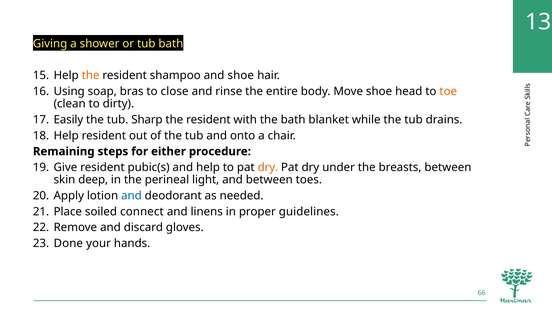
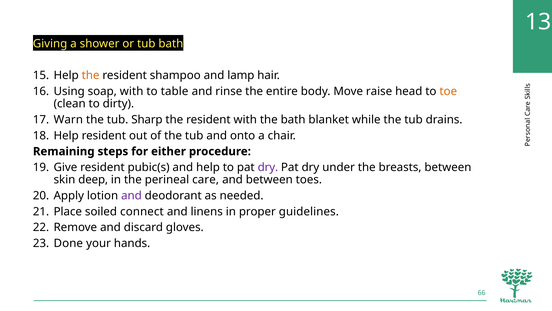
and shoe: shoe -> lamp (241, 75)
soap bras: bras -> with (132, 91)
close: close -> table (175, 91)
Move shoe: shoe -> raise (379, 91)
Easily: Easily -> Warn (68, 119)
dry colour: orange -> purple (268, 167)
light: light -> care (206, 180)
and colour: blue -> purple (131, 195)
